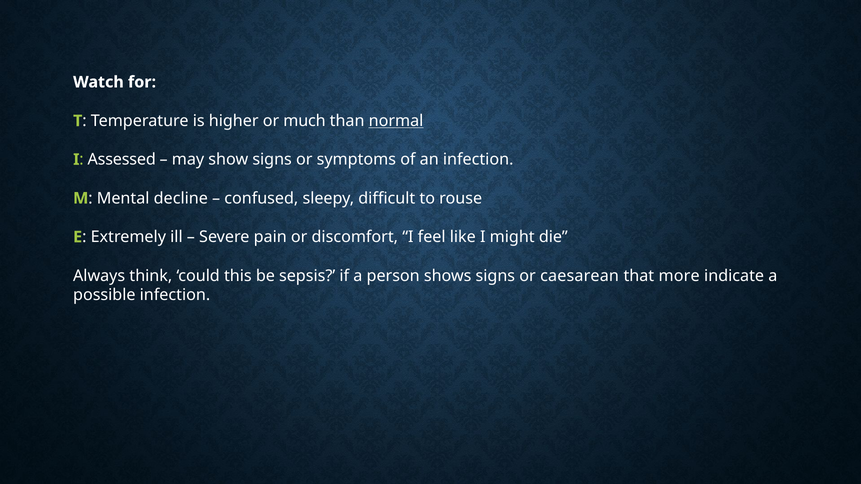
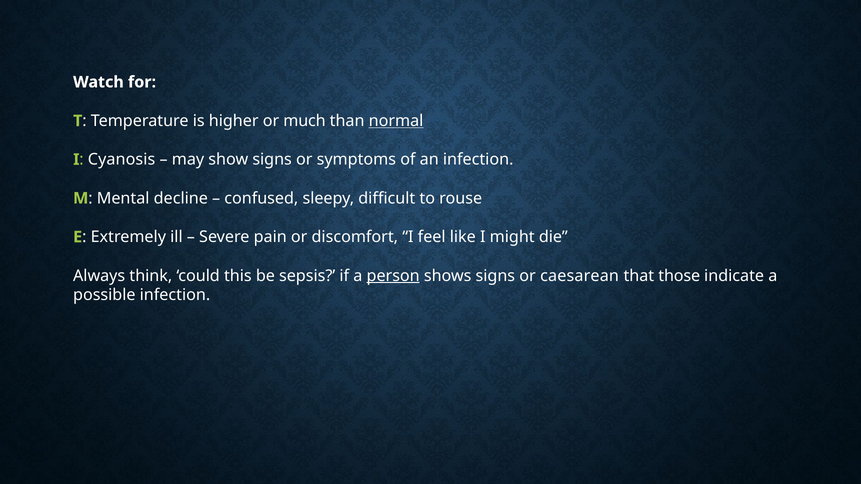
Assessed: Assessed -> Cyanosis (122, 160)
person underline: none -> present (393, 276)
more: more -> those (679, 276)
